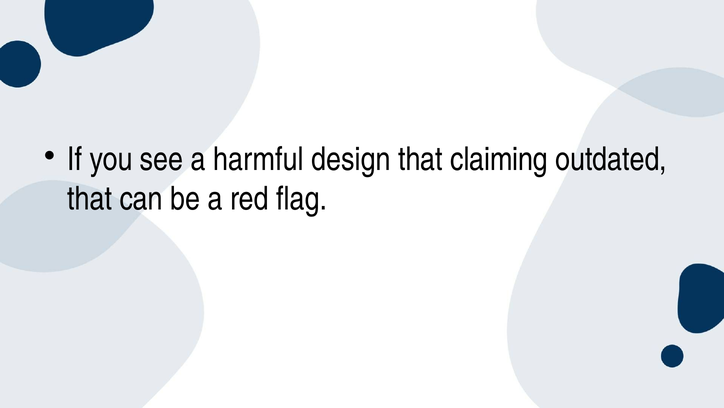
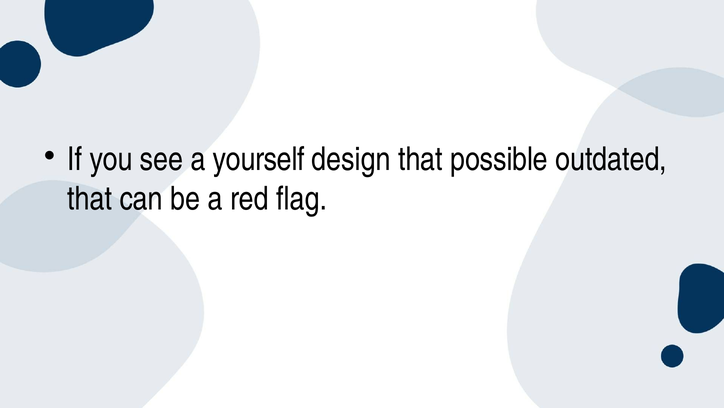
harmful: harmful -> yourself (259, 159)
claiming: claiming -> possible (499, 159)
